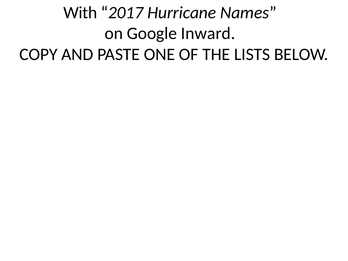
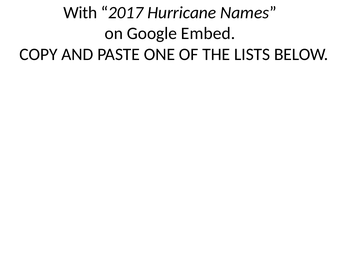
Inward: Inward -> Embed (208, 33)
